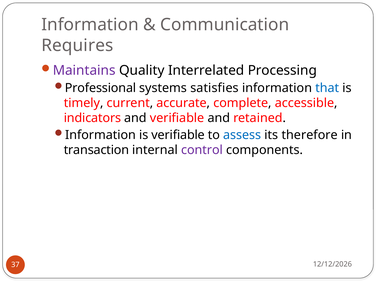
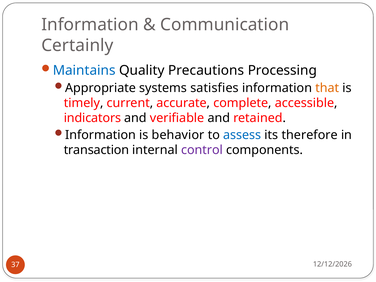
Requires: Requires -> Certainly (77, 45)
Maintains colour: purple -> blue (84, 70)
Interrelated: Interrelated -> Precautions (206, 70)
Professional: Professional -> Appropriate (101, 88)
that colour: blue -> orange (327, 88)
is verifiable: verifiable -> behavior (178, 135)
